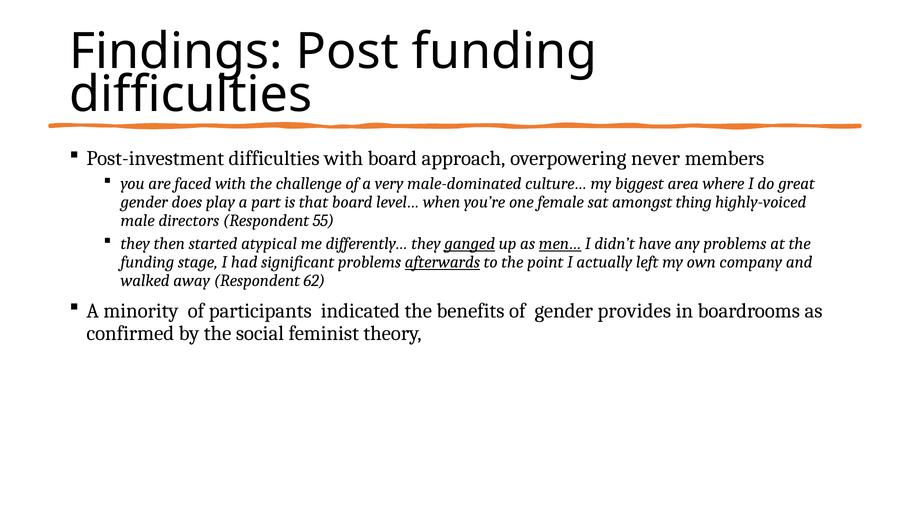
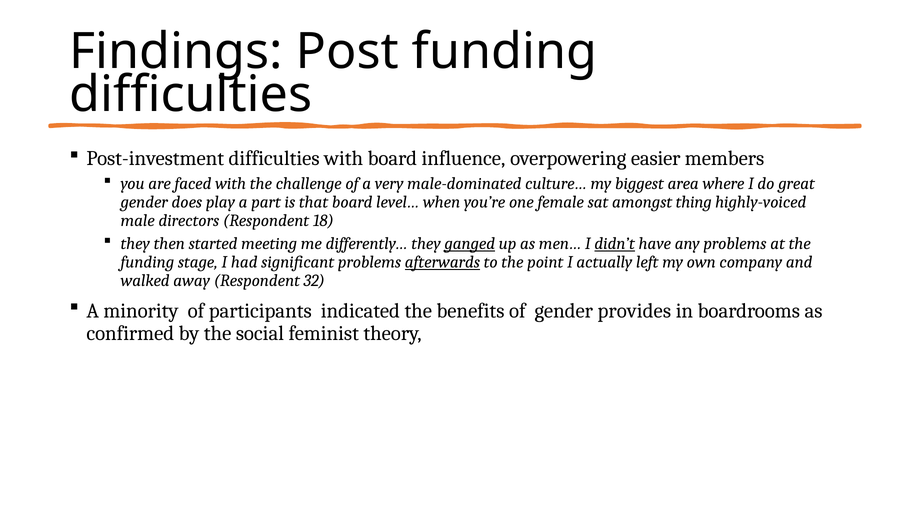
approach: approach -> influence (463, 159)
never: never -> easier (656, 159)
55: 55 -> 18 (323, 221)
atypical: atypical -> meeting (269, 244)
men… underline: present -> none (560, 244)
didn’t underline: none -> present (615, 244)
62: 62 -> 32 (314, 281)
